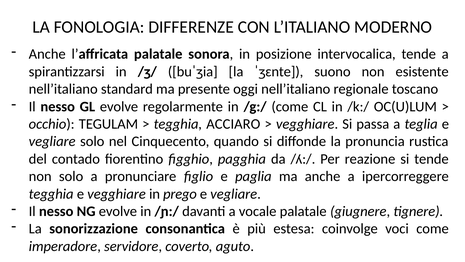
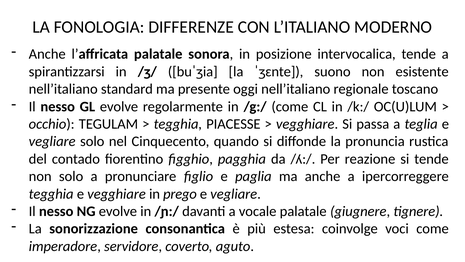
ACCIARO: ACCIARO -> PIACESSE (233, 124)
